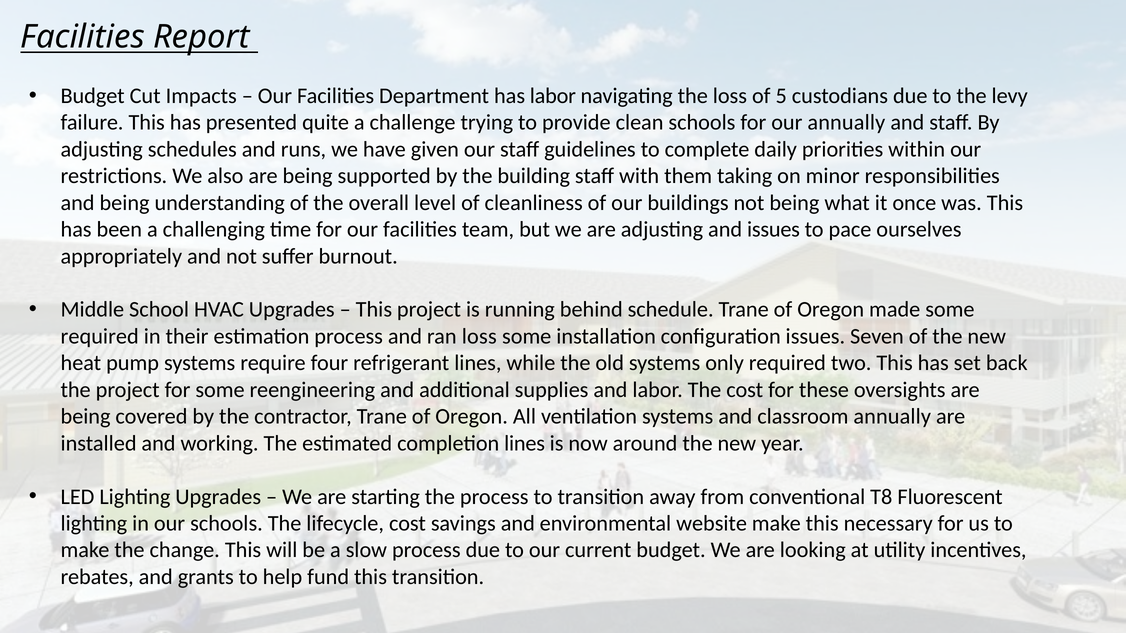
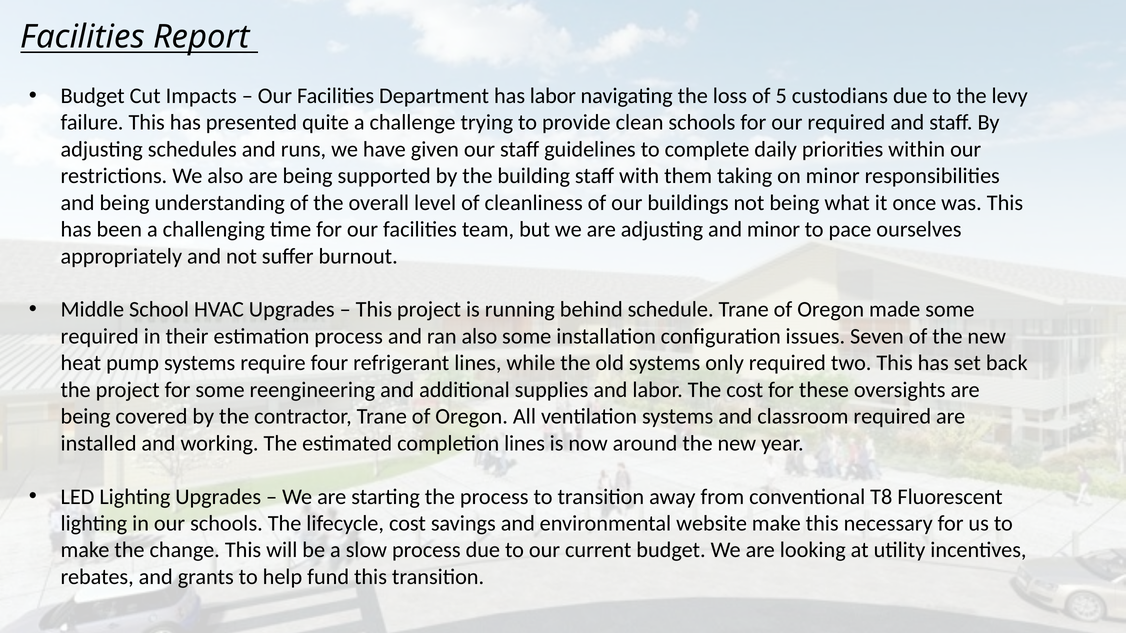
our annually: annually -> required (846, 123)
and issues: issues -> minor (773, 230)
ran loss: loss -> also (479, 337)
classroom annually: annually -> required (892, 417)
